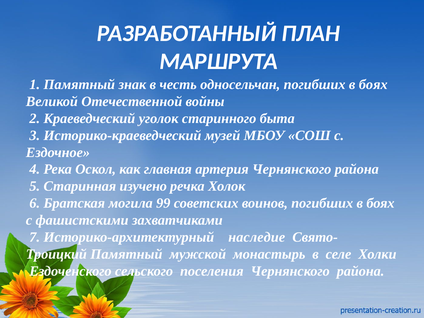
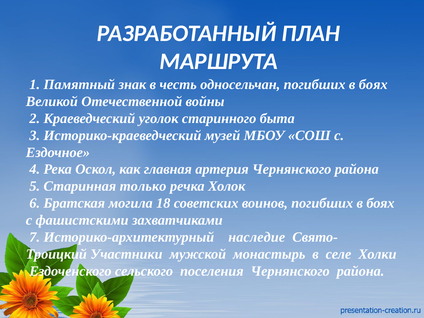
изучено: изучено -> только (143, 186)
99: 99 -> 18 (163, 203)
Памятный: Памятный -> Участники (126, 254)
